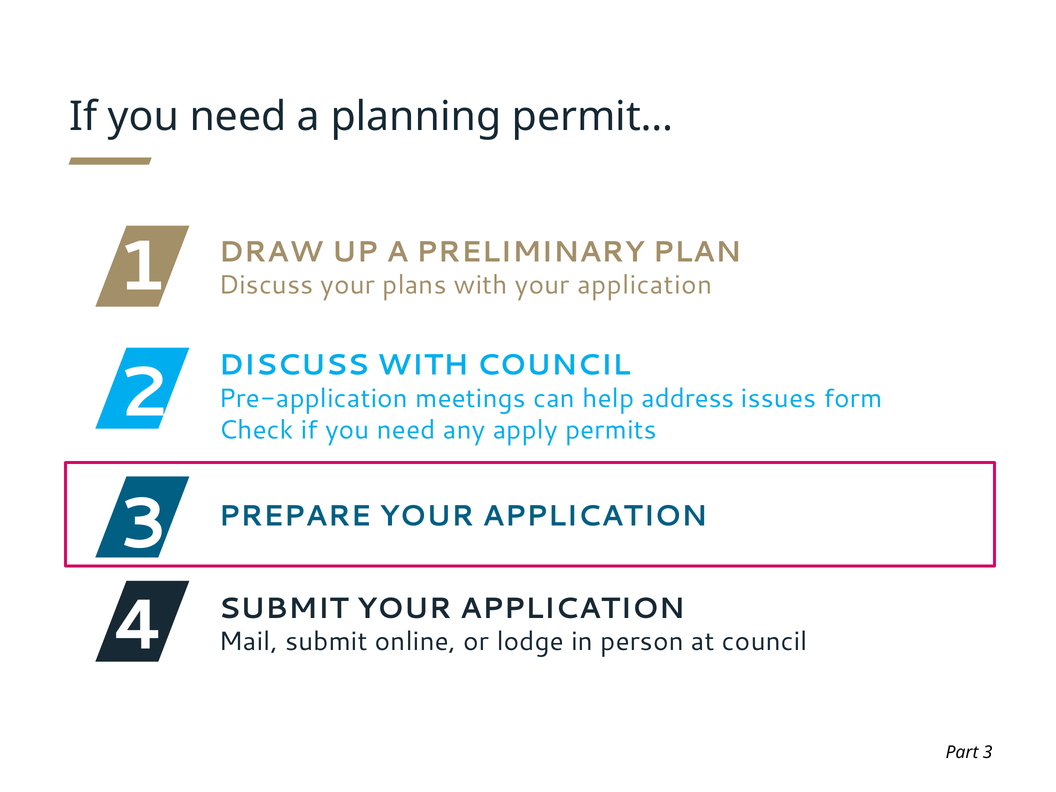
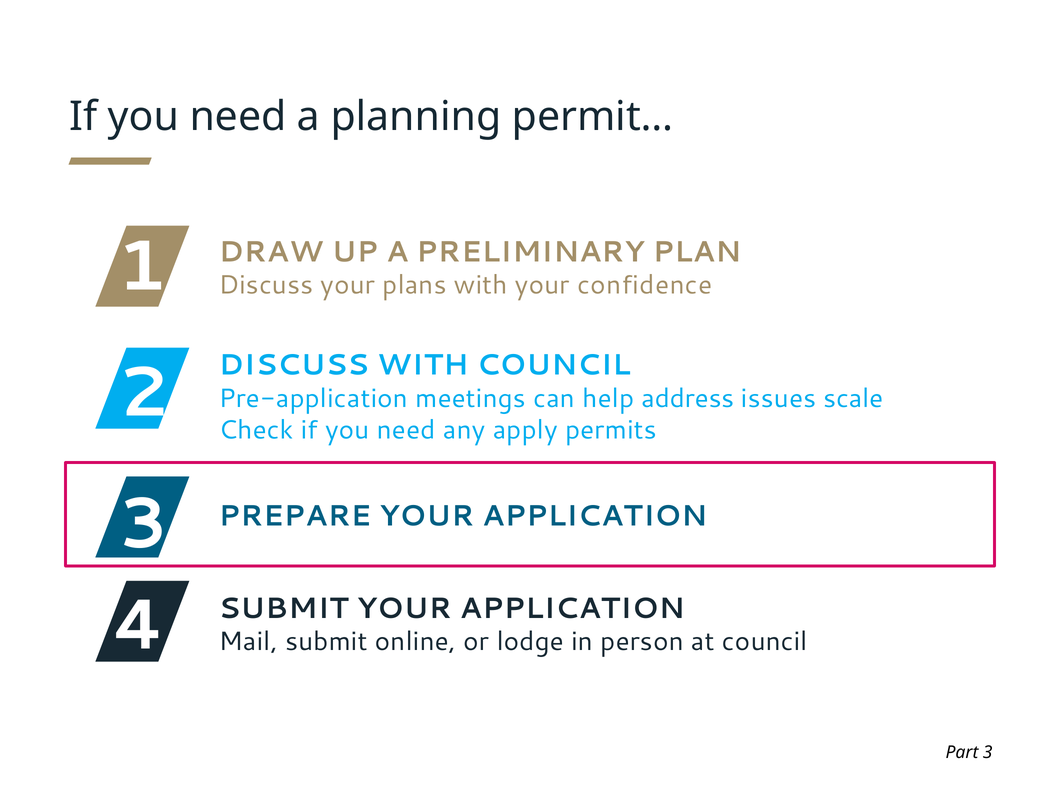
with your application: application -> confidence (645, 285)
form: form -> scale (853, 398)
